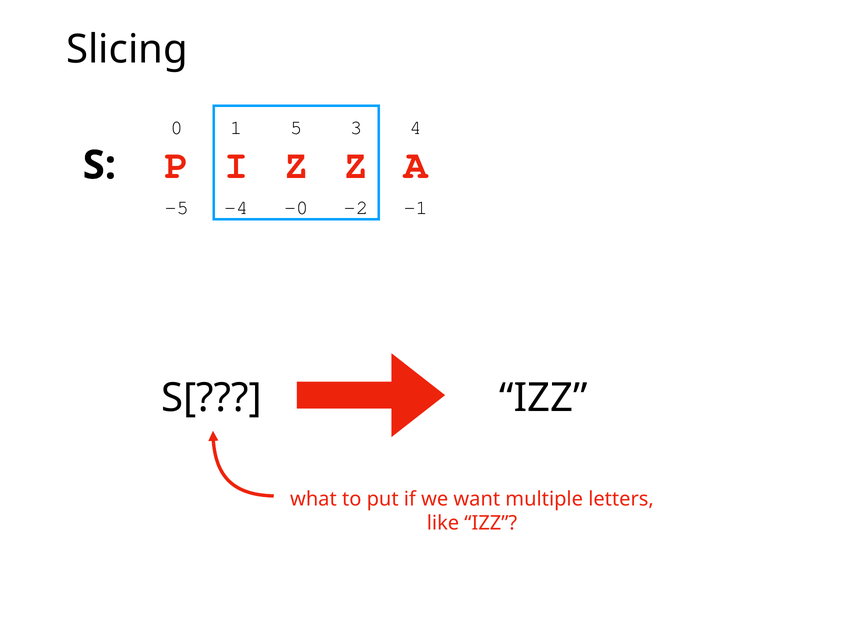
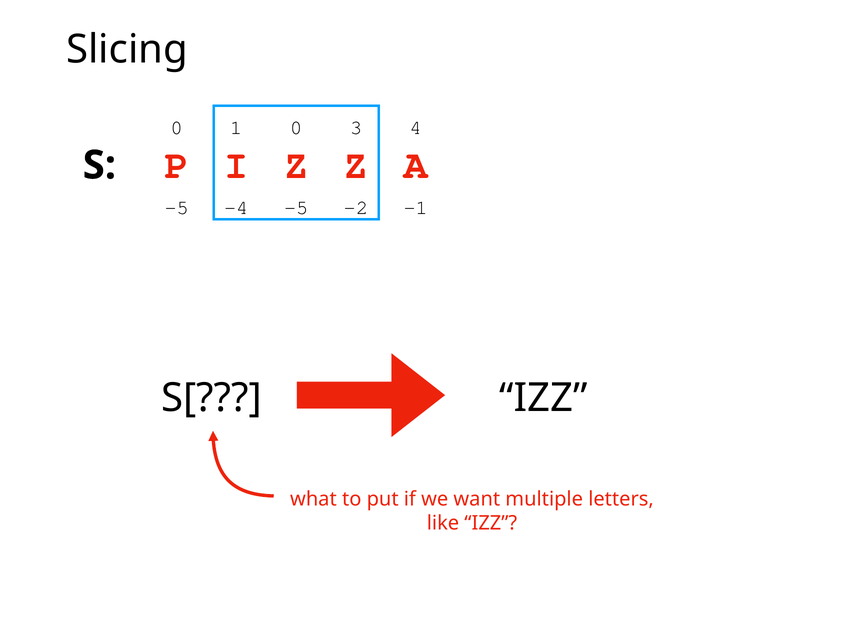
1 5: 5 -> 0 (296, 128)
-4 -0: -0 -> -5 (296, 207)
